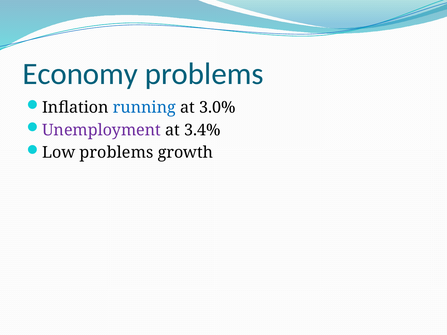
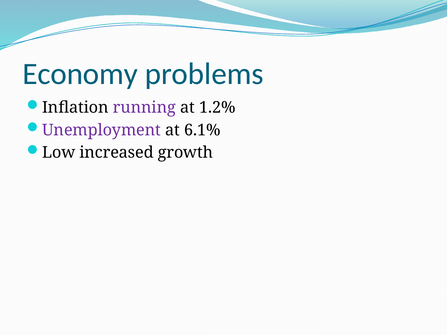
running colour: blue -> purple (144, 108)
3.0%: 3.0% -> 1.2% (217, 108)
3.4%: 3.4% -> 6.1% (202, 130)
Low problems: problems -> increased (117, 153)
